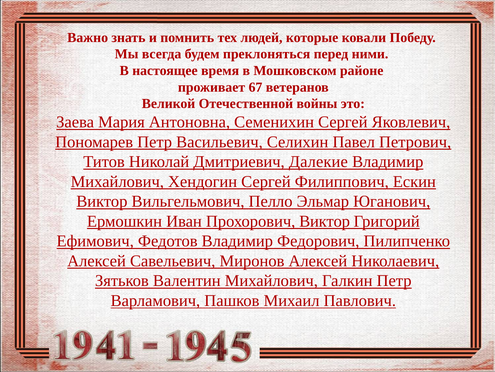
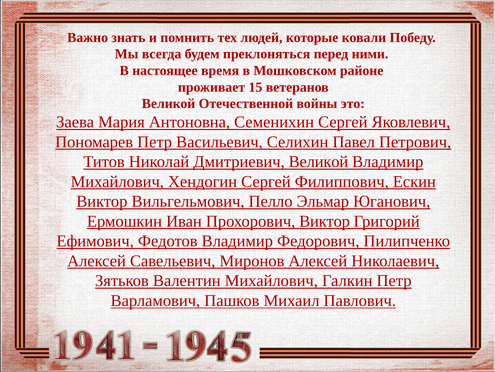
67: 67 -> 15 (255, 87)
Дмитриевич Далекие: Далекие -> Великой (318, 161)
